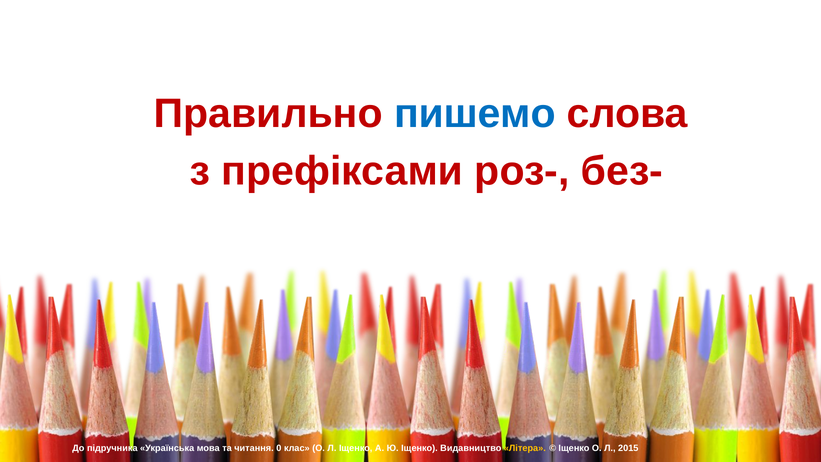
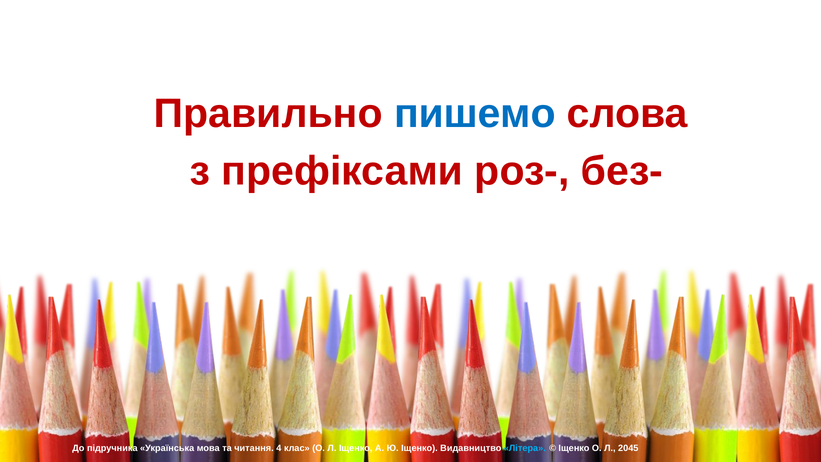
0: 0 -> 4 (279, 448)
Літера colour: yellow -> light blue (525, 448)
2015: 2015 -> 2045 (628, 448)
